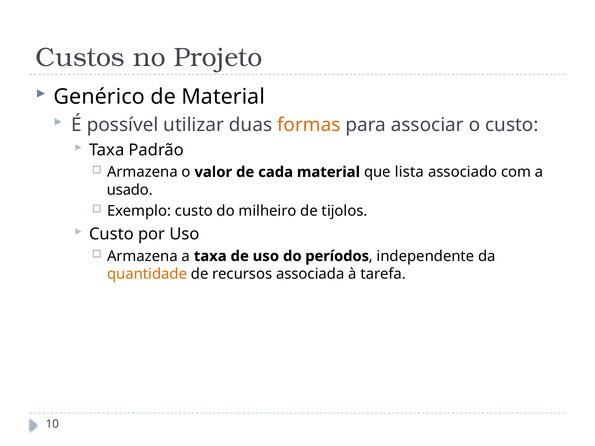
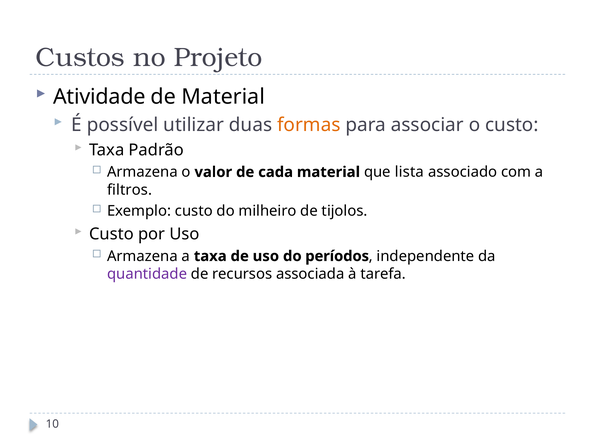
Genérico: Genérico -> Atividade (99, 97)
usado: usado -> filtros (130, 190)
quantidade colour: orange -> purple (147, 274)
